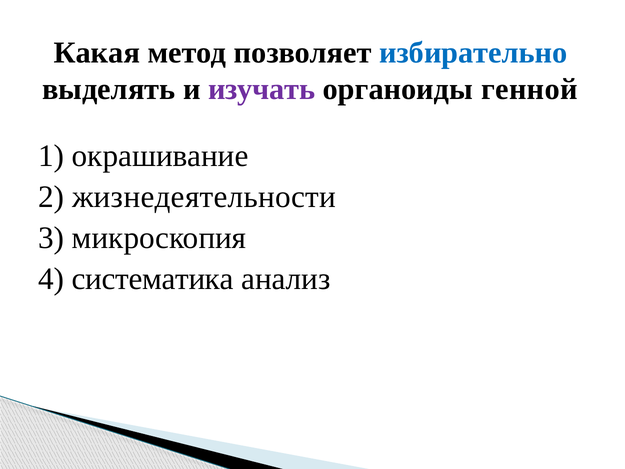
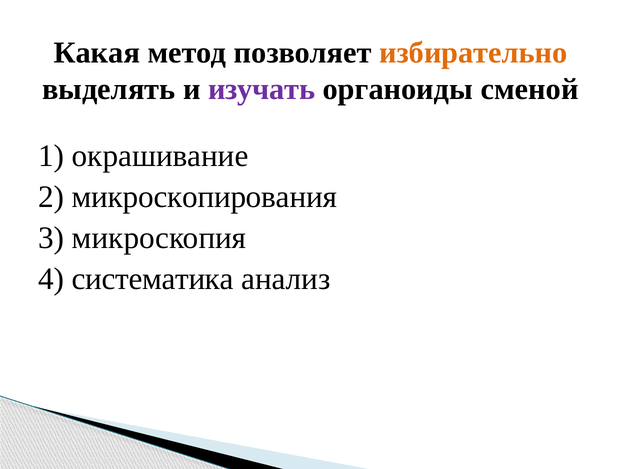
избирательно colour: blue -> orange (473, 53)
генной: генной -> сменой (530, 89)
жизнедеятельности: жизнедеятельности -> микроскопирования (204, 197)
